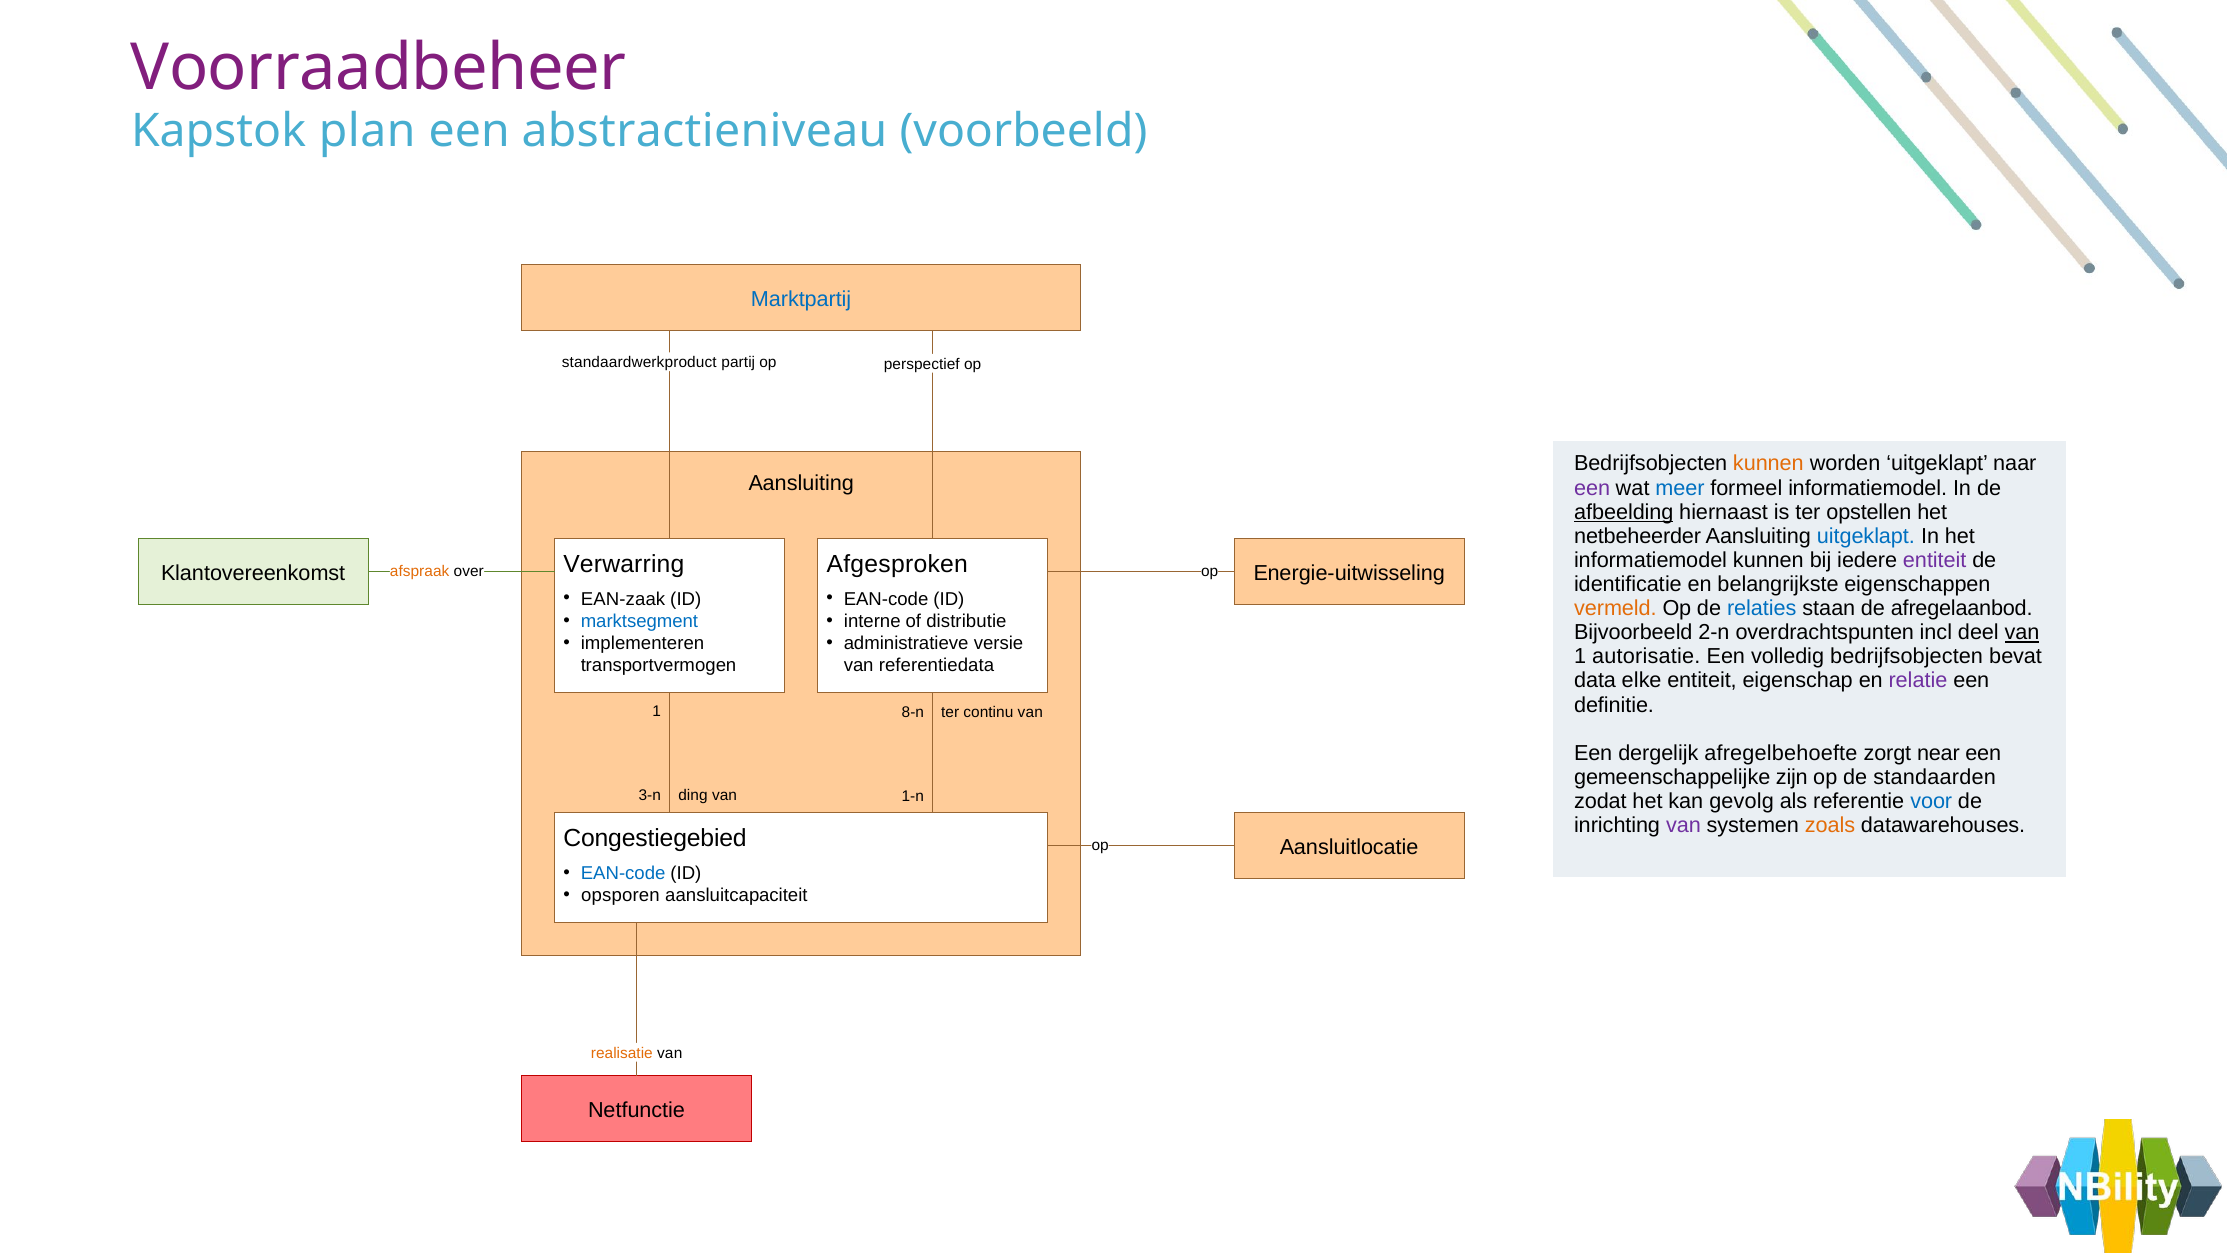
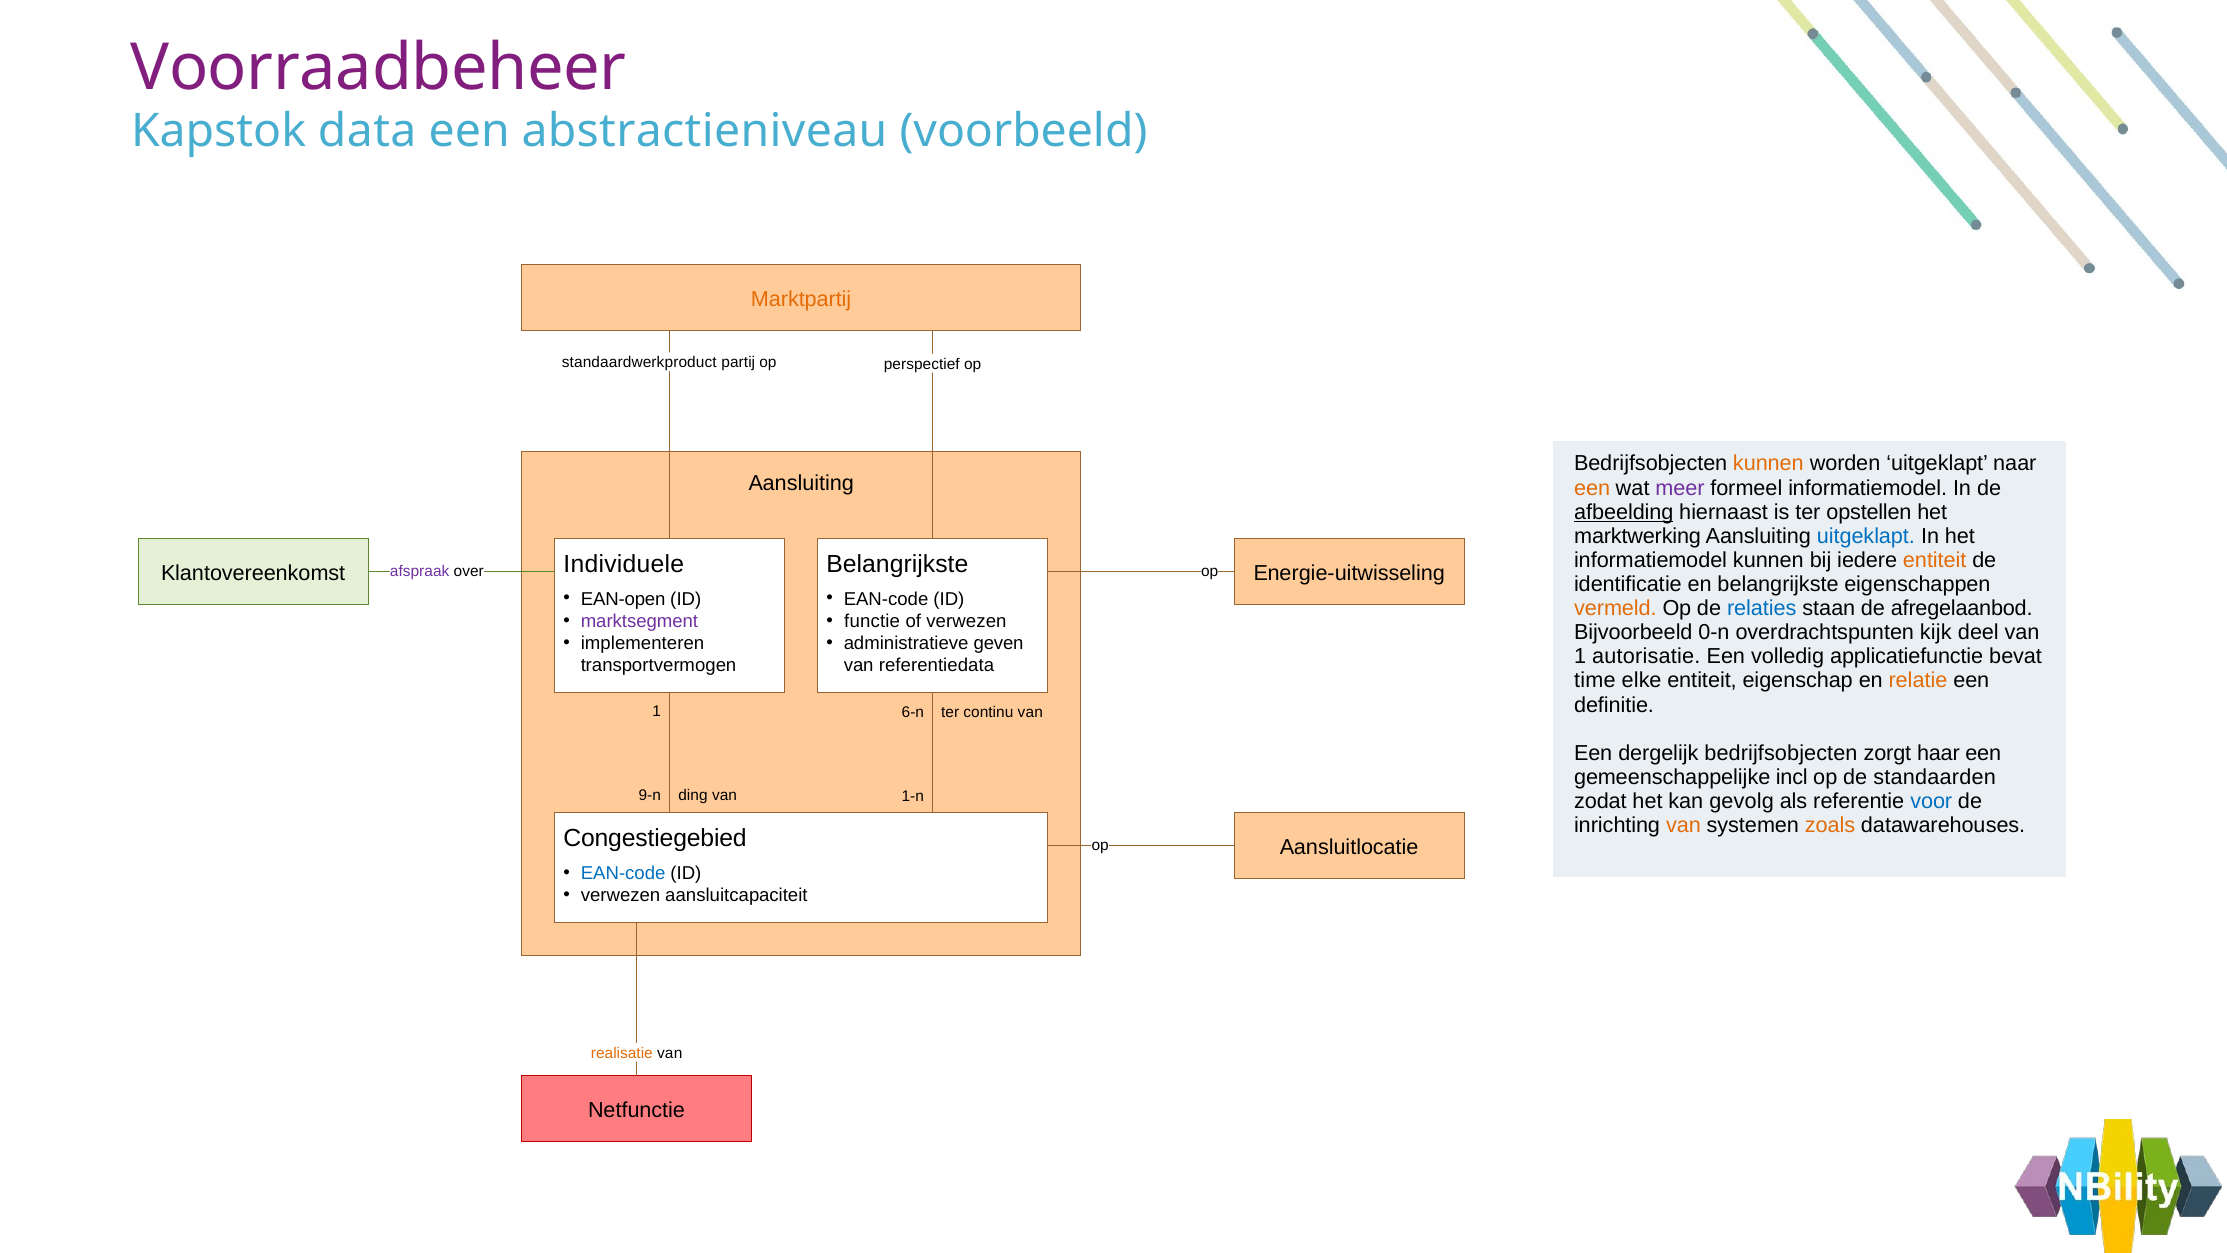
plan: plan -> data (367, 131)
Marktpartij colour: blue -> orange (801, 299)
een colour: purple -> orange (1592, 488)
meer colour: blue -> purple (1680, 488)
netbeheerder: netbeheerder -> marktwerking (1638, 536)
entiteit colour: purple -> orange (1935, 560)
Verwarring: Verwarring -> Individuele (624, 564)
Afgesproken: Afgesproken -> Belangrijkste (897, 564)
afspraak colour: orange -> purple (420, 571)
EAN-zaak: EAN-zaak -> EAN-open (623, 599)
marktsegment colour: blue -> purple (639, 621)
interne: interne -> functie (872, 621)
of distributie: distributie -> verwezen (966, 621)
2-n: 2-n -> 0-n (1714, 632)
incl: incl -> kijk (1936, 632)
van underline: present -> none (2022, 632)
versie: versie -> geven (999, 643)
volledig bedrijfsobjecten: bedrijfsobjecten -> applicatiefunctie (1907, 657)
data: data -> time (1595, 681)
relatie colour: purple -> orange (1918, 681)
8-n: 8-n -> 6-n (913, 713)
dergelijk afregelbehoefte: afregelbehoefte -> bedrijfsobjecten (1781, 753)
near: near -> haar (1938, 753)
zijn: zijn -> incl (1792, 777)
3-n: 3-n -> 9-n (650, 796)
van colour: purple -> orange (1684, 825)
opsporen: opsporen -> verwezen (621, 895)
